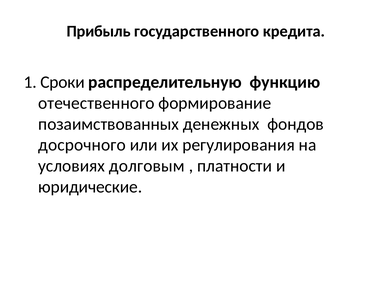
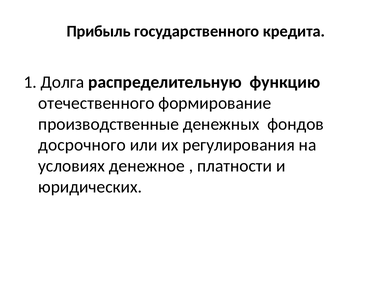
Сроки: Сроки -> Долга (62, 82)
позаимствованных: позаимствованных -> производственные (109, 124)
долговым: долговым -> денежное (147, 166)
юридические: юридические -> юридических (90, 187)
